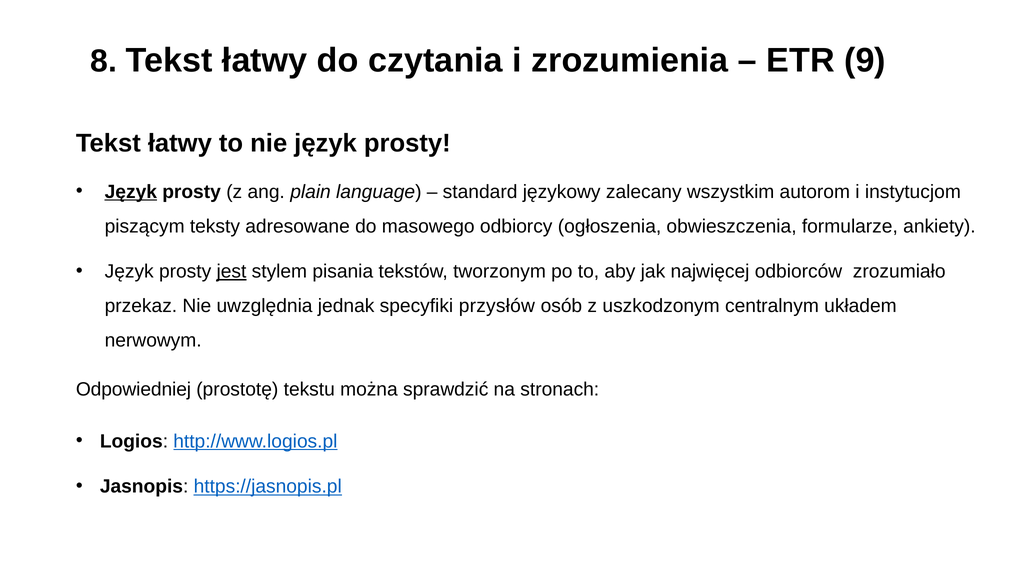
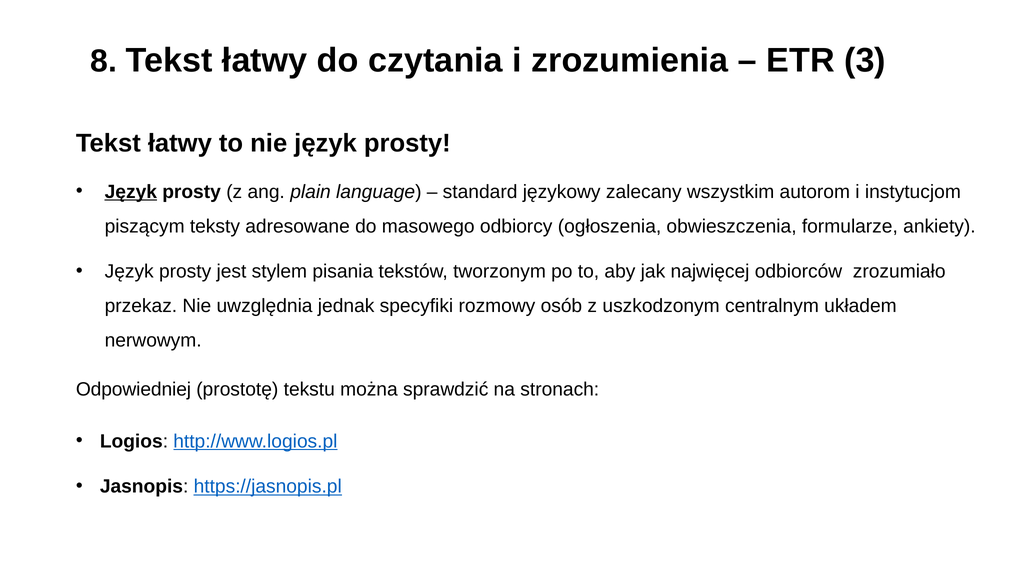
9: 9 -> 3 (865, 61)
jest underline: present -> none (231, 271)
przysłów: przysłów -> rozmowy (497, 306)
